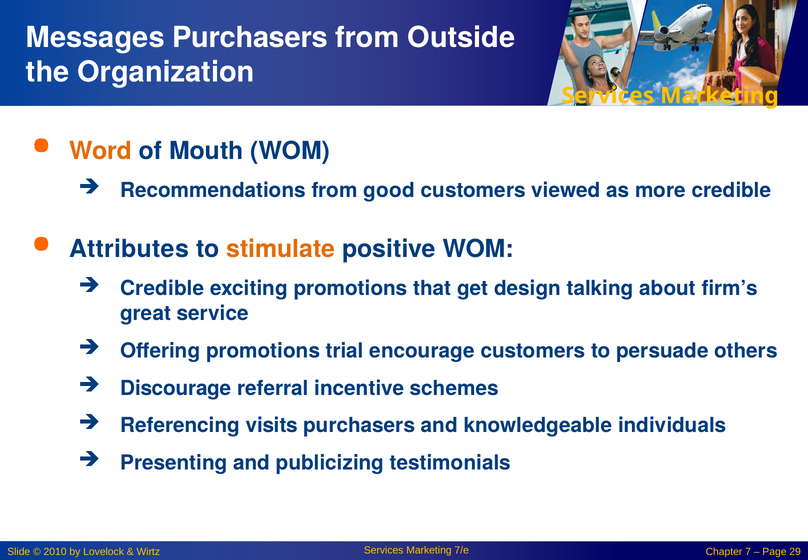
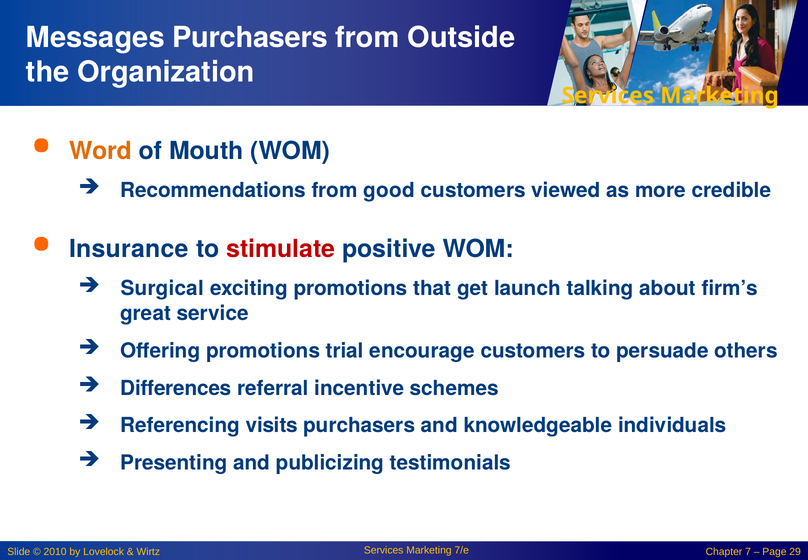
Attributes: Attributes -> Insurance (129, 249)
stimulate colour: orange -> red (281, 249)
Credible: Credible -> Surgical (162, 288)
design: design -> launch (527, 288)
Discourage: Discourage -> Differences (176, 388)
